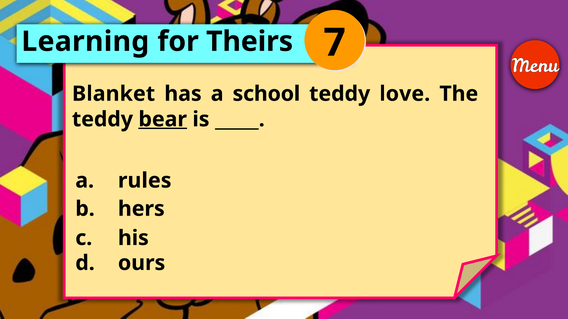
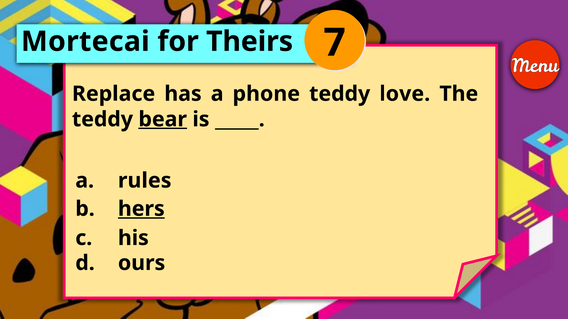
Learning: Learning -> Mortecai (85, 42)
Blanket: Blanket -> Replace (114, 94)
school: school -> phone (266, 94)
hers underline: none -> present (141, 209)
